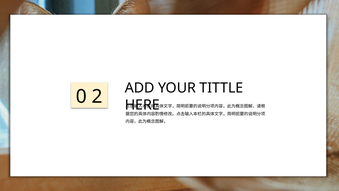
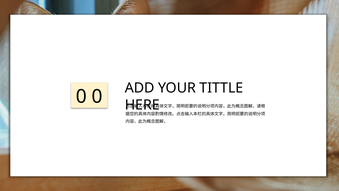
0 2: 2 -> 0 (97, 96)
